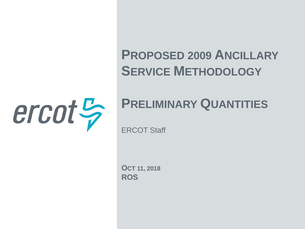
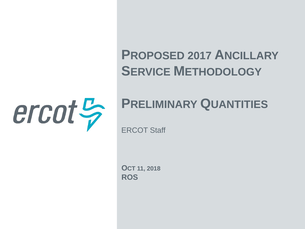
2009: 2009 -> 2017 (200, 56)
